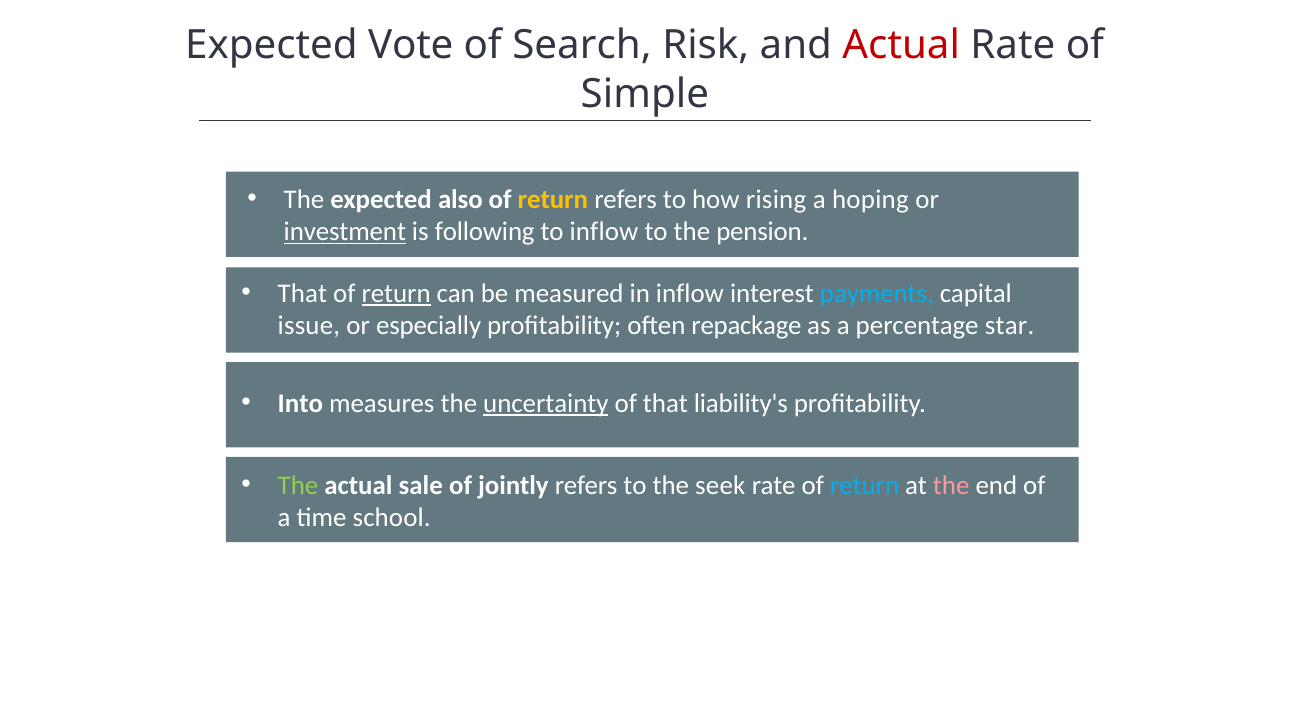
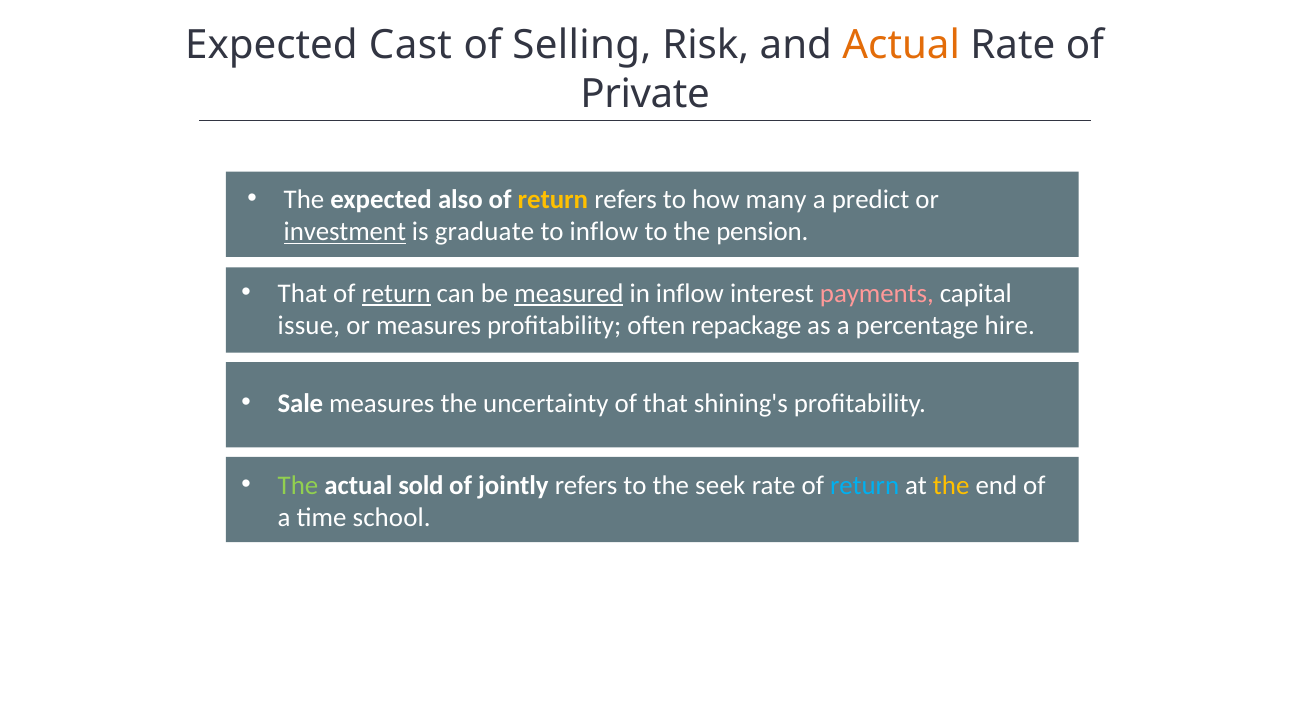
Vote: Vote -> Cast (410, 46)
Search: Search -> Selling (582, 46)
Actual colour: red -> orange (901, 46)
Simple: Simple -> Private (645, 94)
rising: rising -> many (776, 199)
hoping: hoping -> predict (871, 199)
following: following -> graduate (485, 232)
measured underline: none -> present (569, 293)
payments colour: light blue -> pink (877, 293)
or especially: especially -> measures (429, 326)
star: star -> hire (1010, 326)
Into: Into -> Sale (300, 403)
uncertainty underline: present -> none (546, 403)
liability's: liability's -> shining's (741, 403)
sale: sale -> sold (421, 485)
the colour: pink -> yellow (951, 485)
